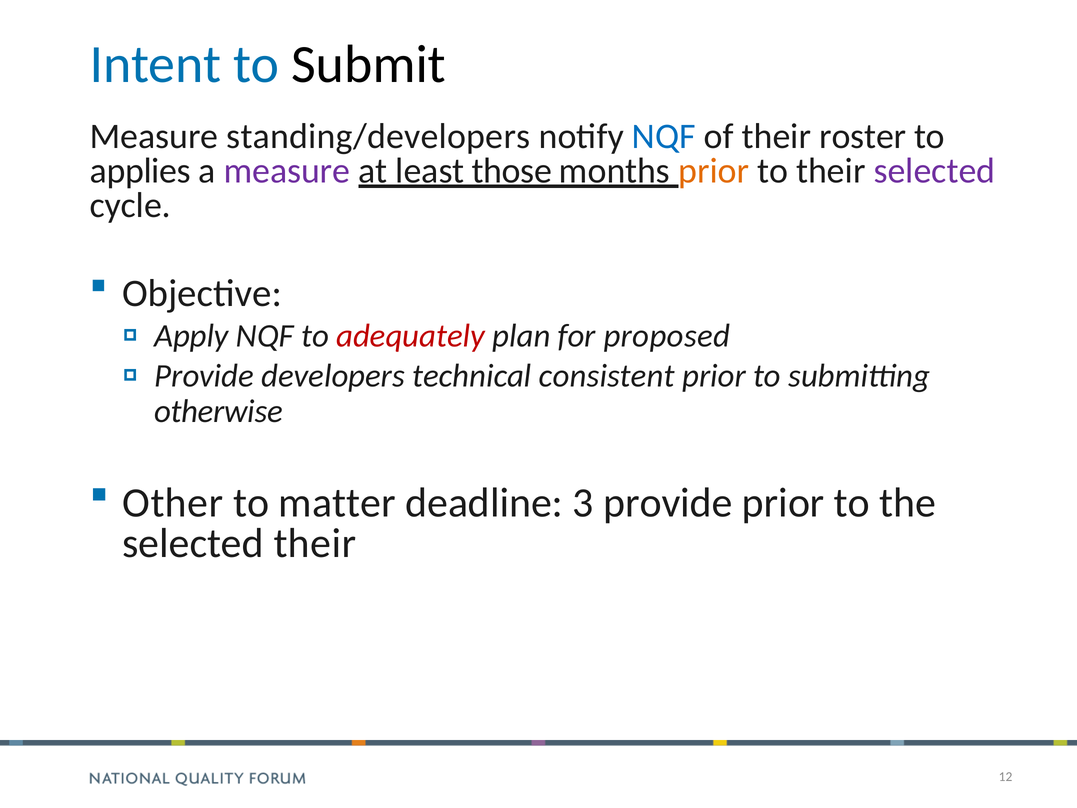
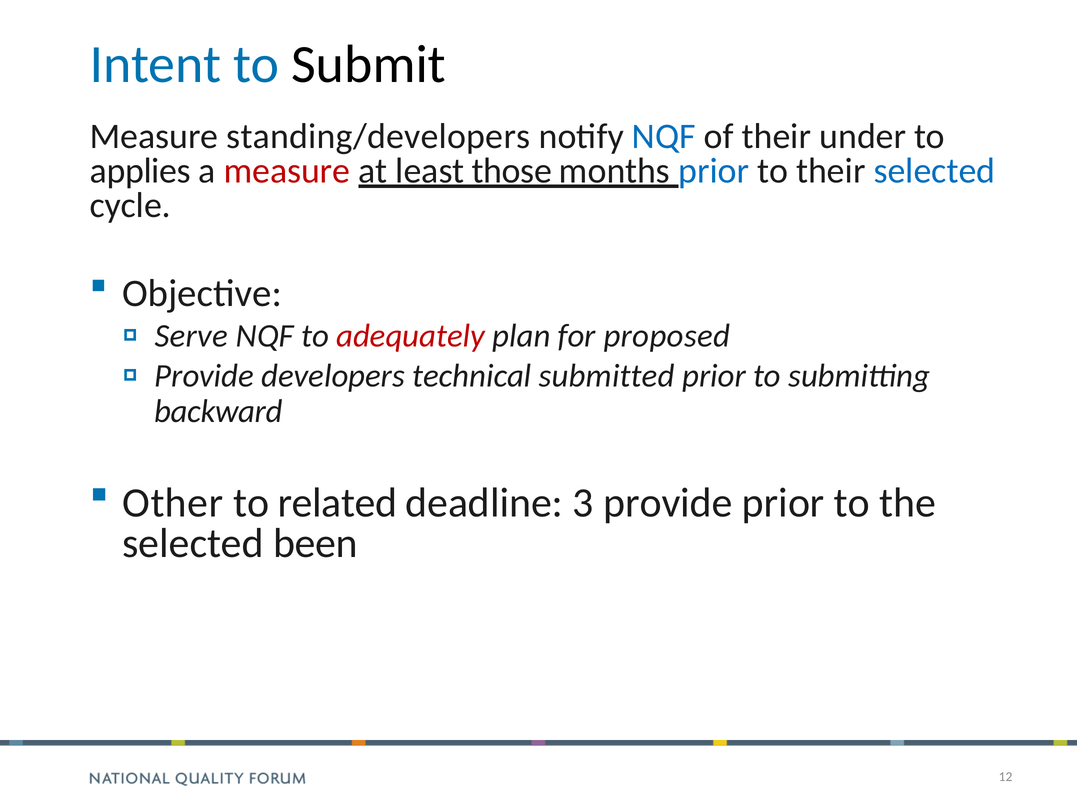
roster: roster -> under (863, 136)
measure colour: purple -> red (287, 171)
prior colour: orange -> blue (714, 171)
selected colour: purple -> blue (934, 171)
Apply: Apply -> Serve (191, 336)
consistent: consistent -> submitted (607, 376)
otherwise: otherwise -> backward (218, 411)
matter: matter -> related (337, 503)
selected their: their -> been (315, 543)
